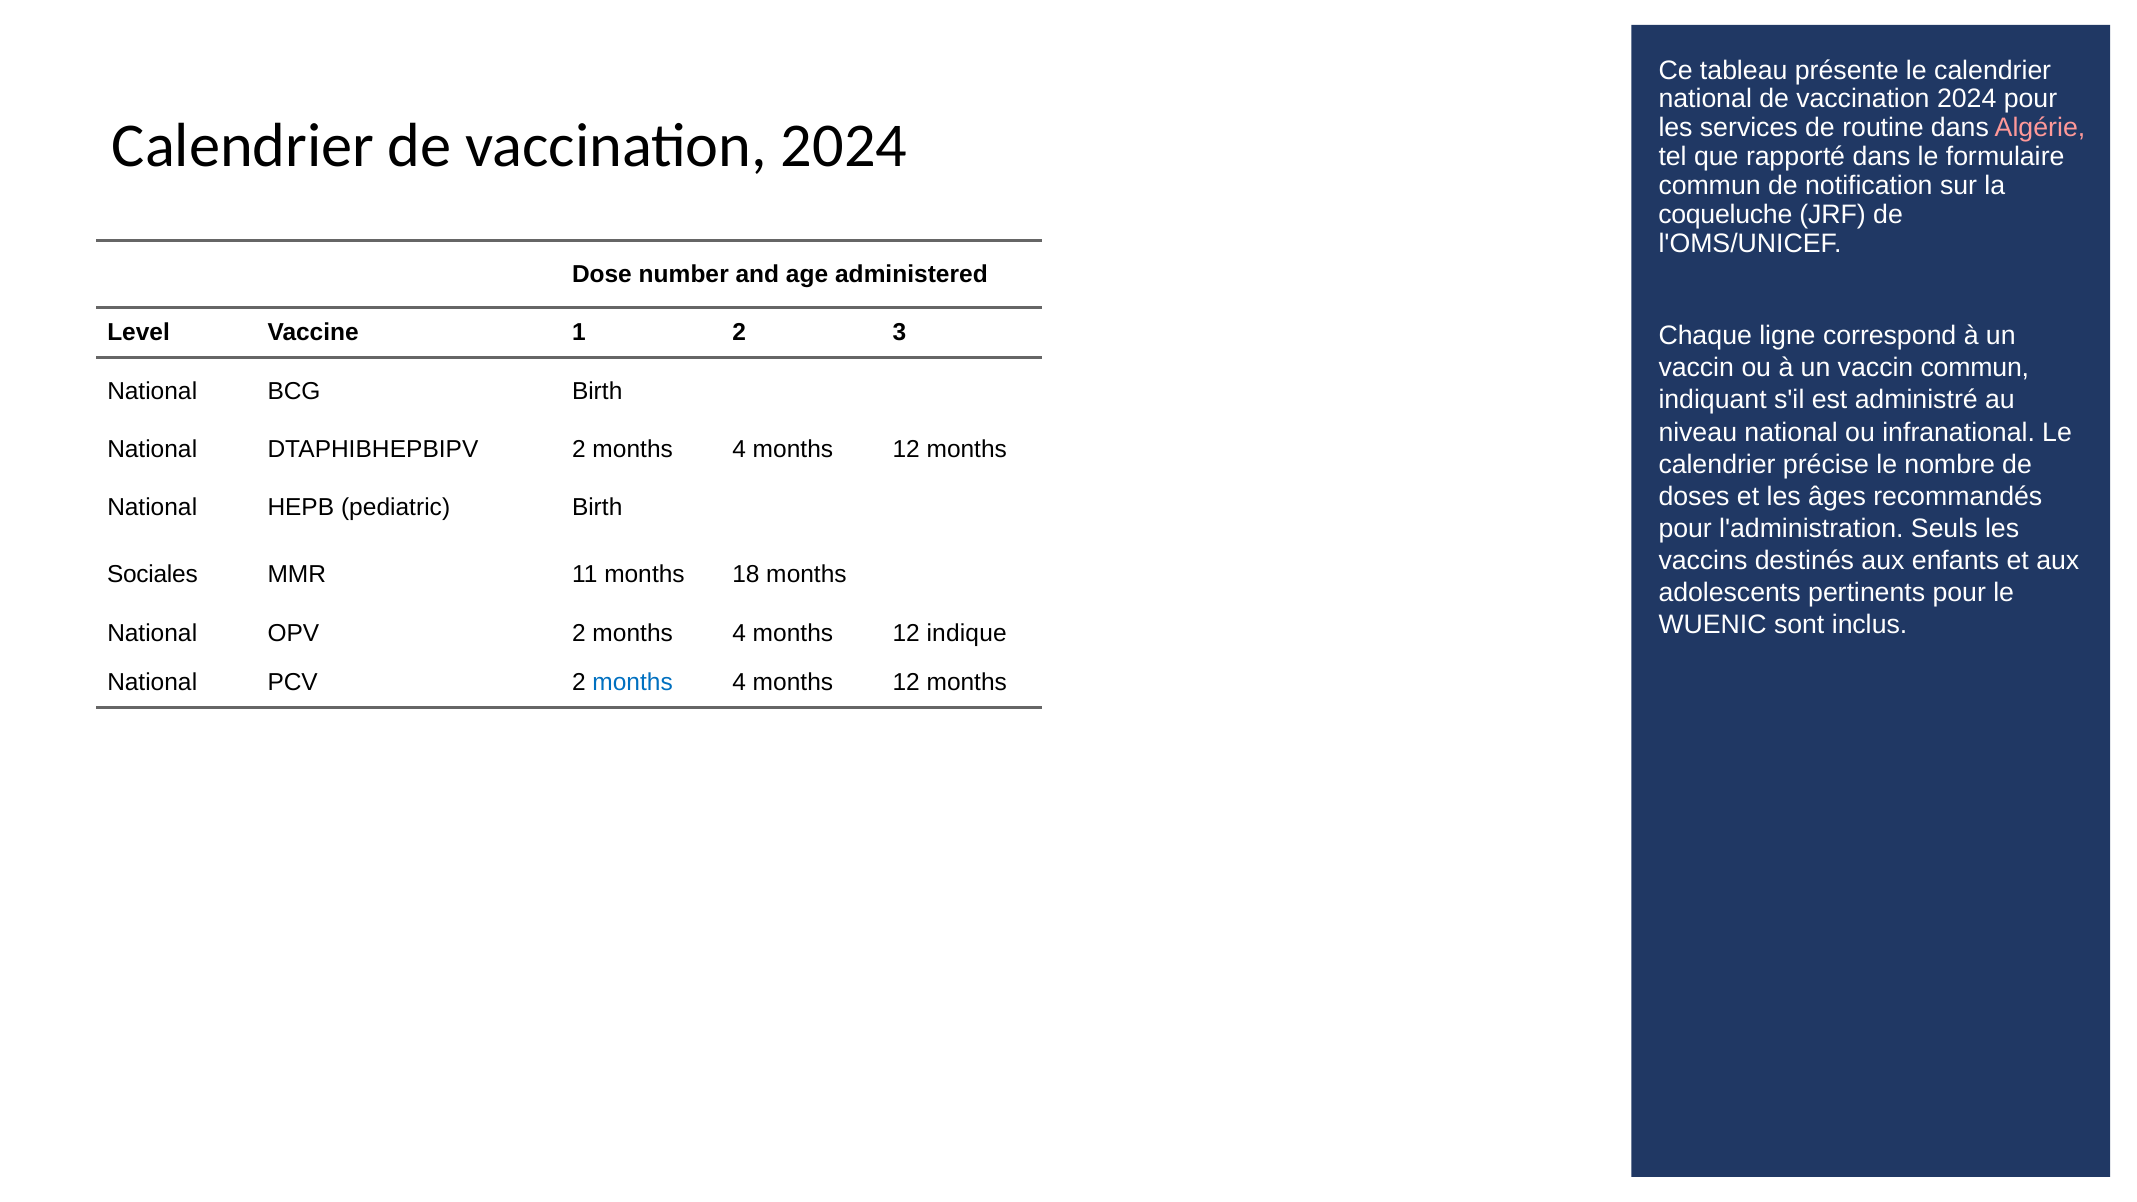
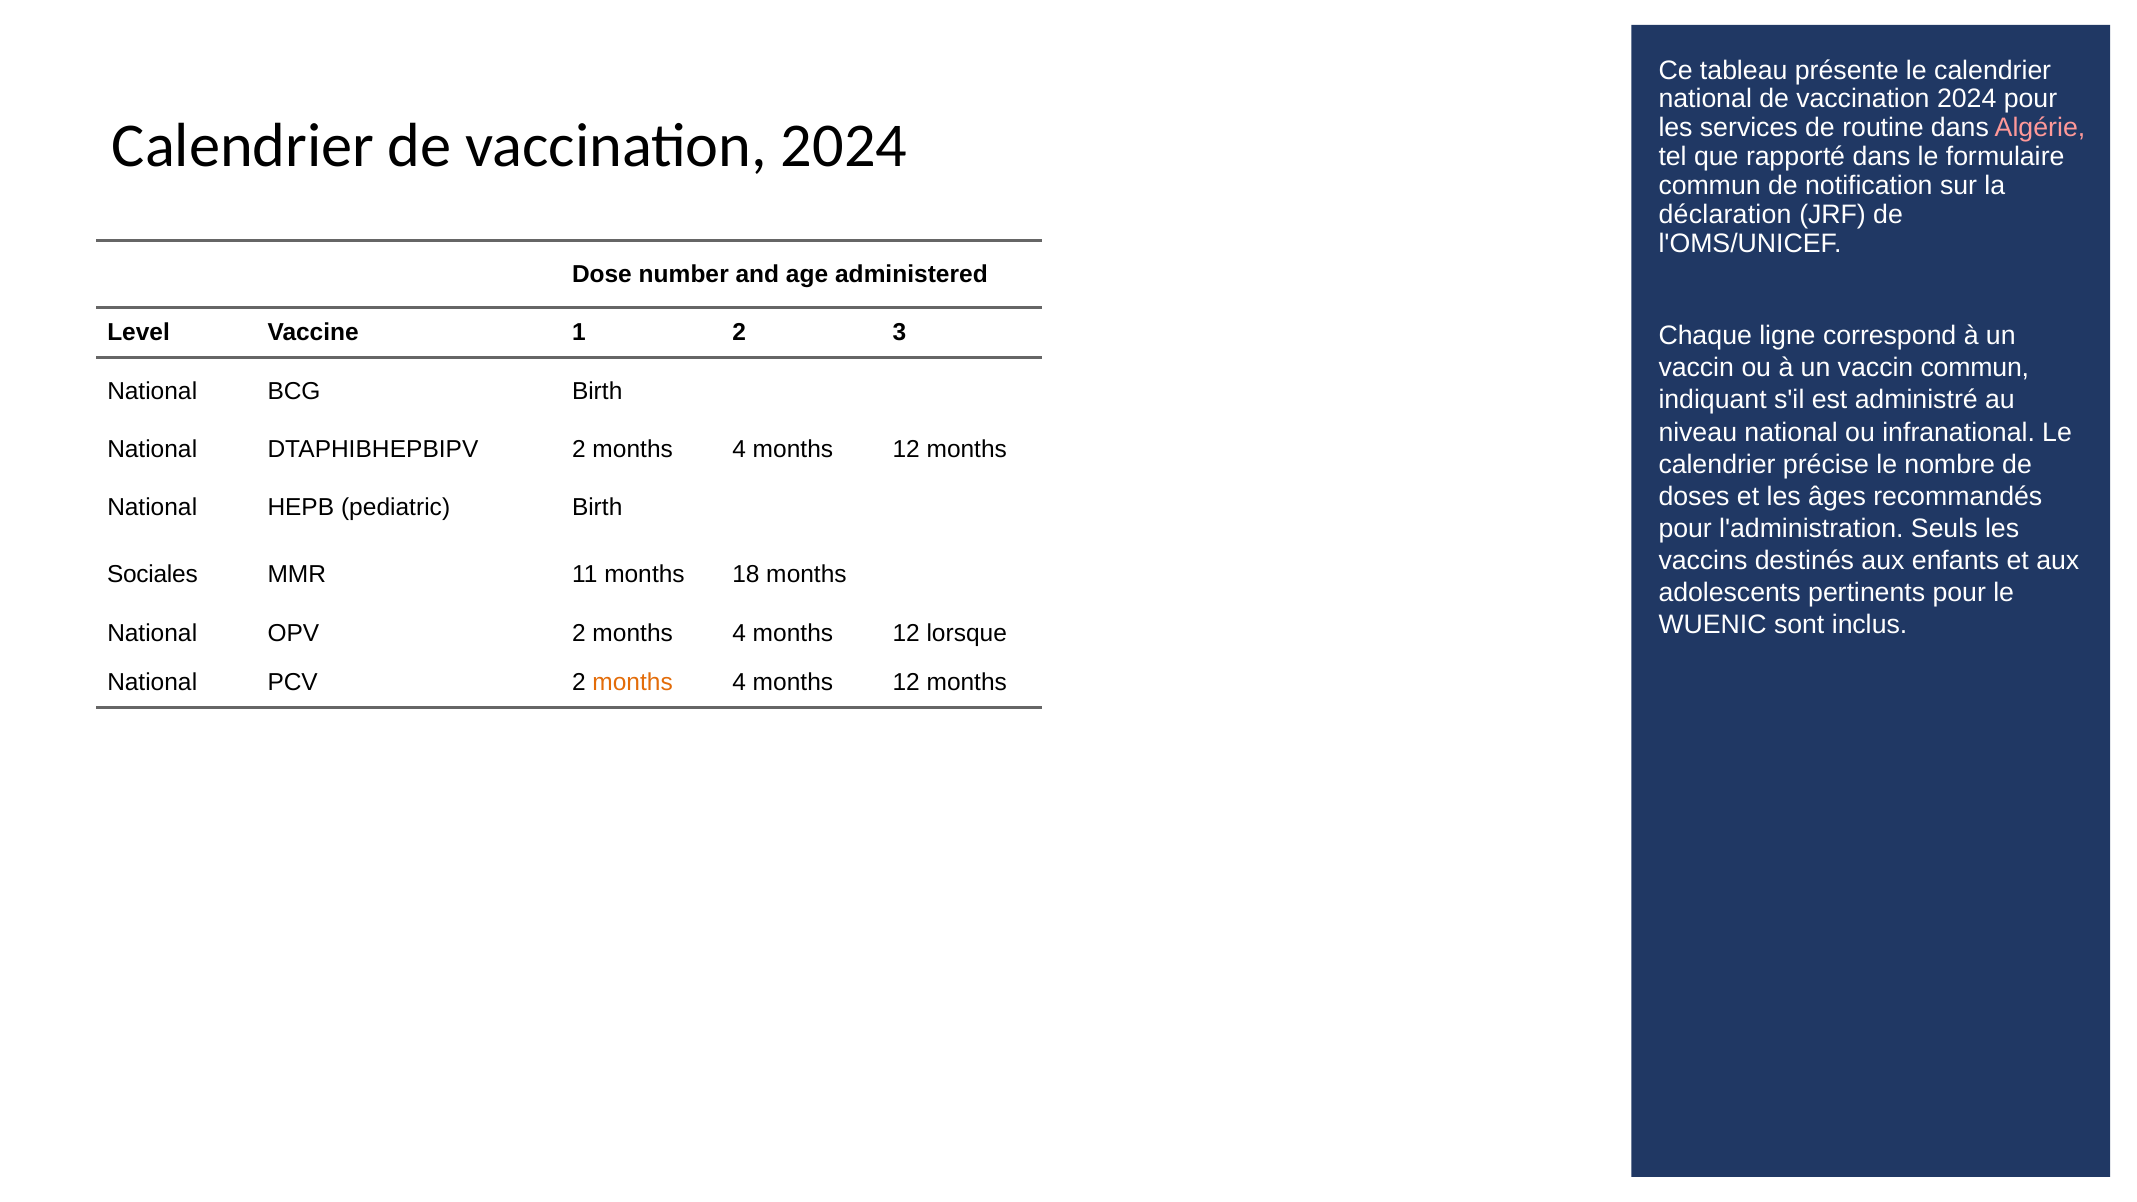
coqueluche: coqueluche -> déclaration (1725, 214)
indique: indique -> lorsque (967, 633)
months colour: blue -> orange (633, 683)
